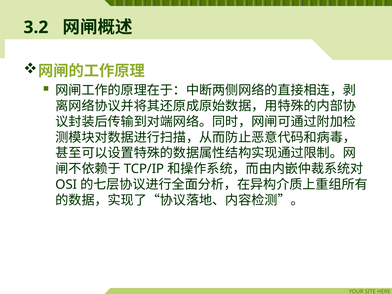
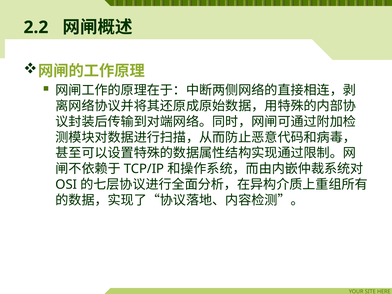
3.2: 3.2 -> 2.2 (36, 27)
